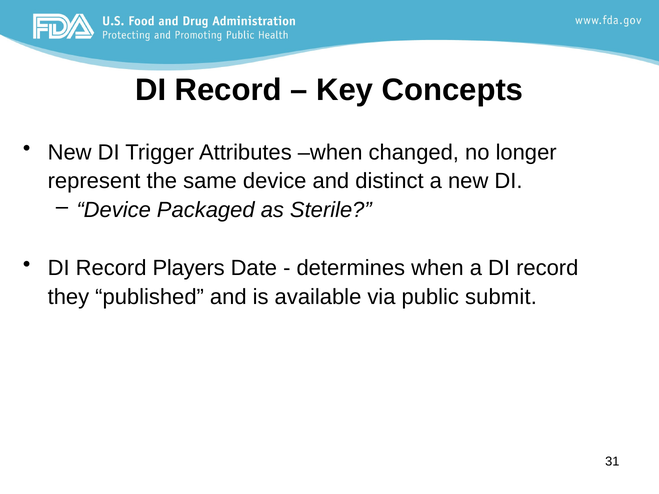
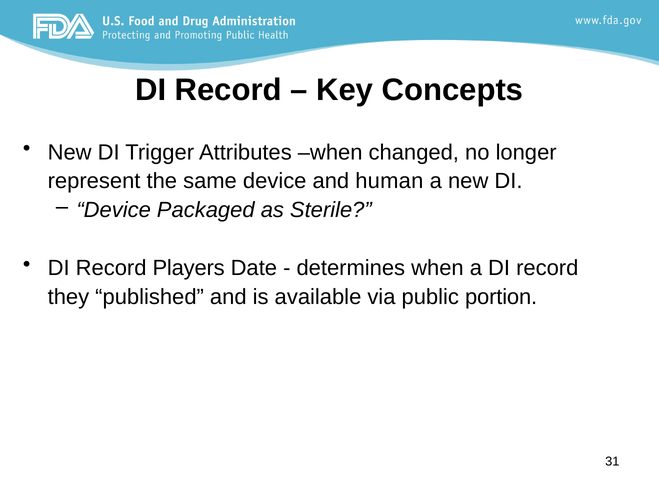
distinct: distinct -> human (389, 181)
submit: submit -> portion (501, 297)
